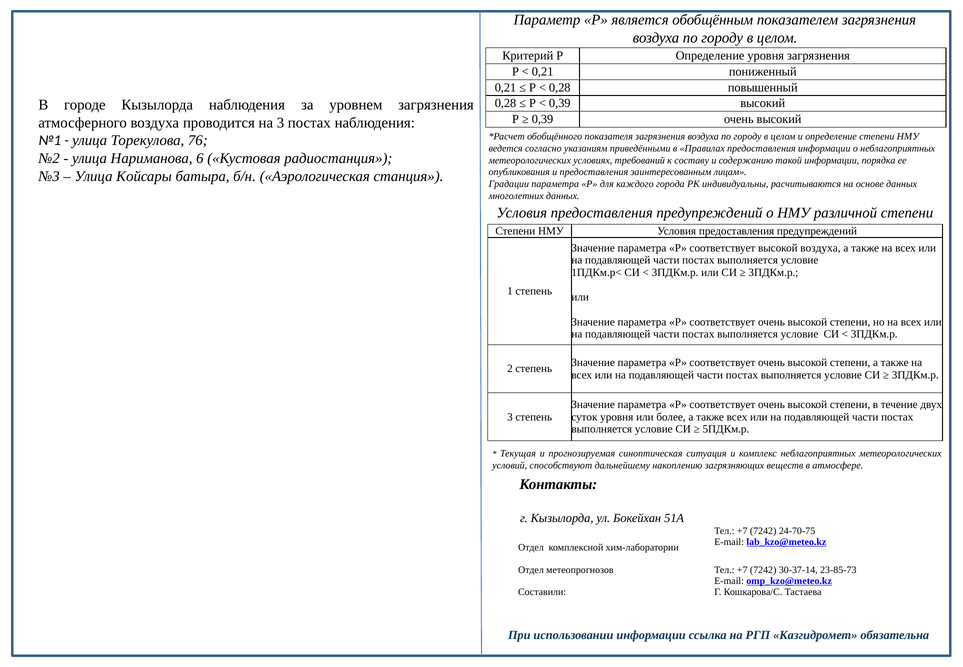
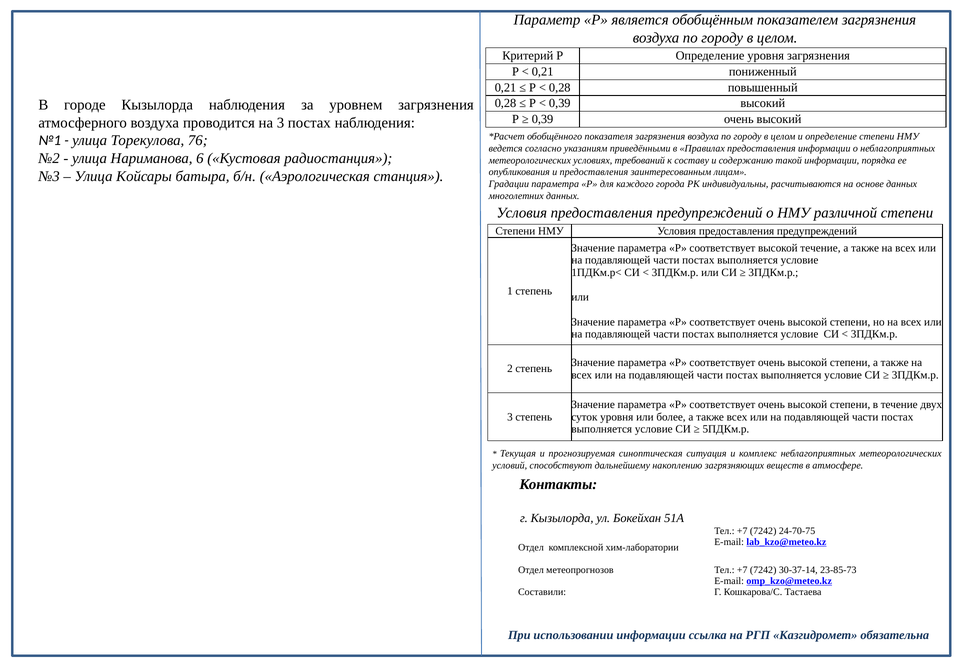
высокой воздуха: воздуха -> течение (820, 248)
